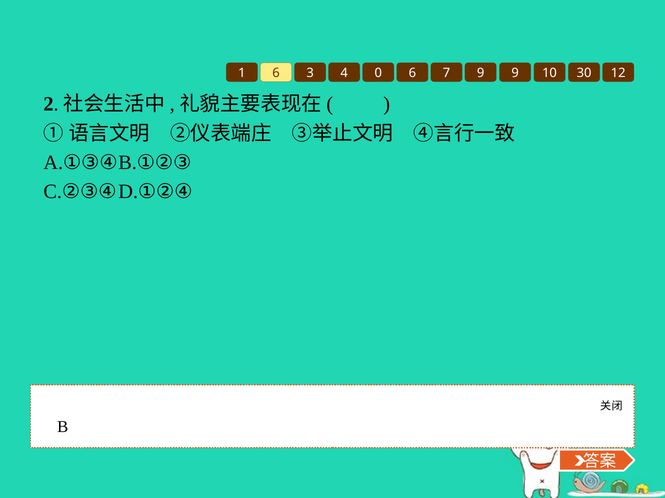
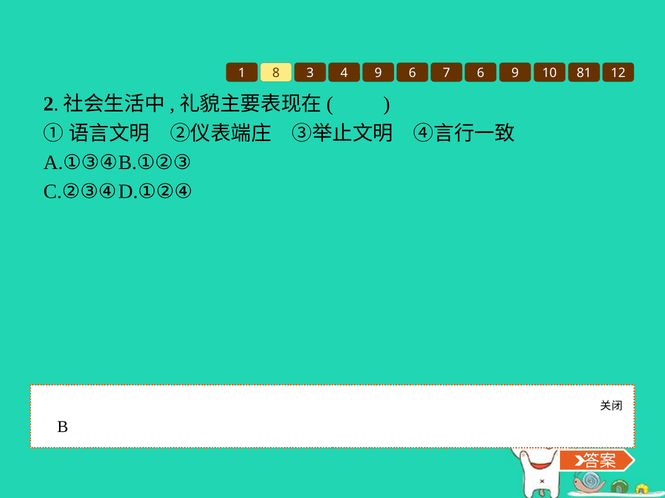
1 6: 6 -> 8 (276, 73)
4 0: 0 -> 9 (378, 73)
7 9: 9 -> 6 (481, 73)
30: 30 -> 81 (584, 73)
